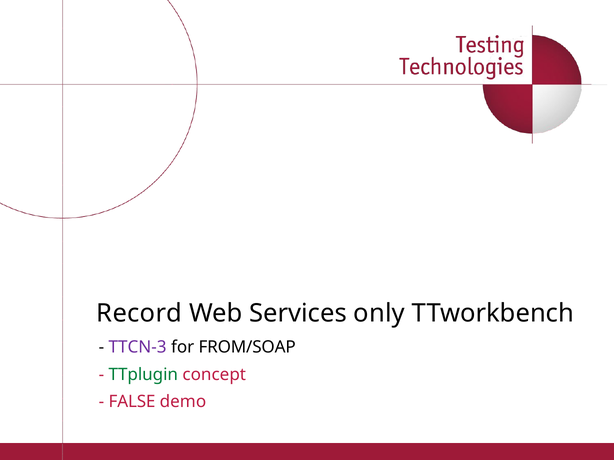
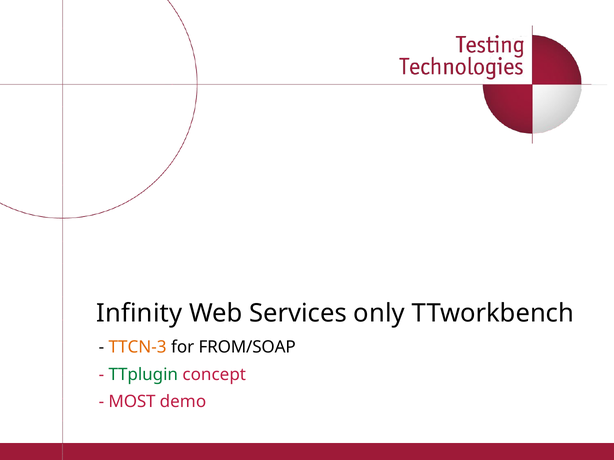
Record: Record -> Infinity (139, 314)
TTCN-3 colour: purple -> orange (138, 348)
FALSE: FALSE -> MOST (132, 402)
